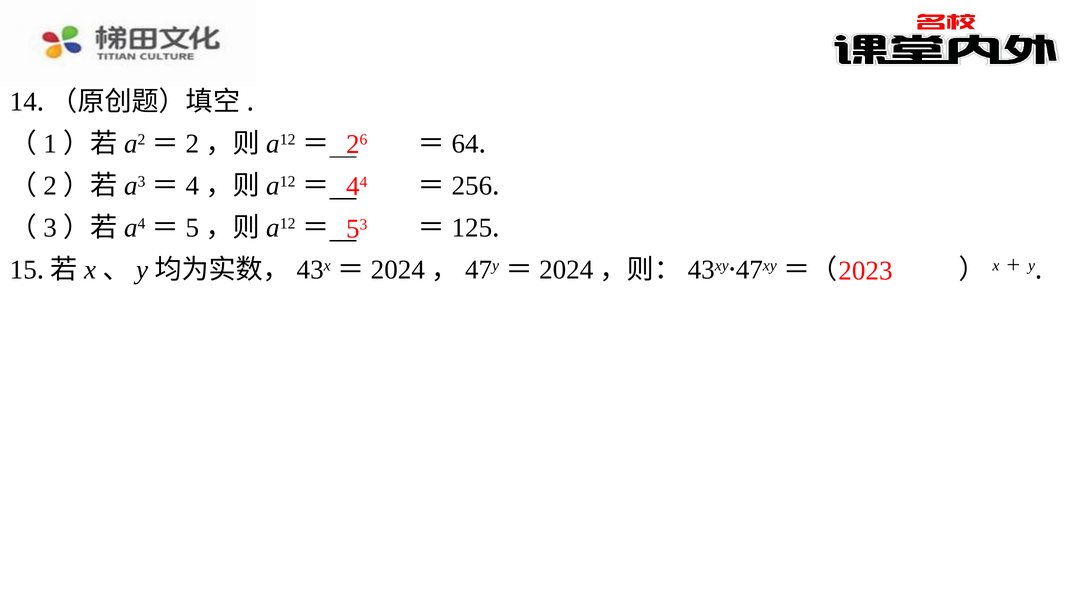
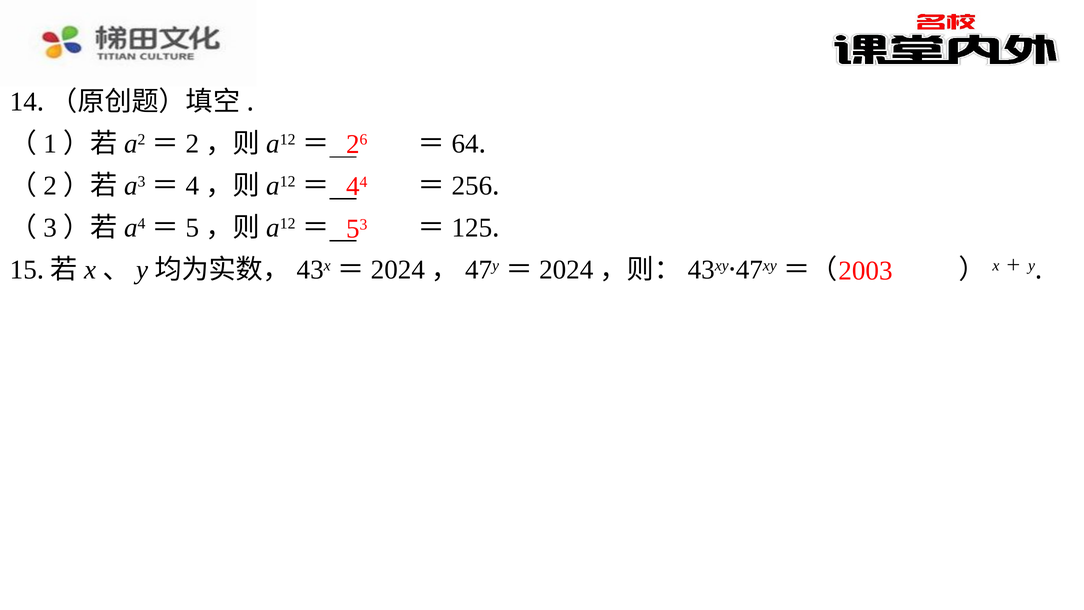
2023: 2023 -> 2003 (865, 271)
